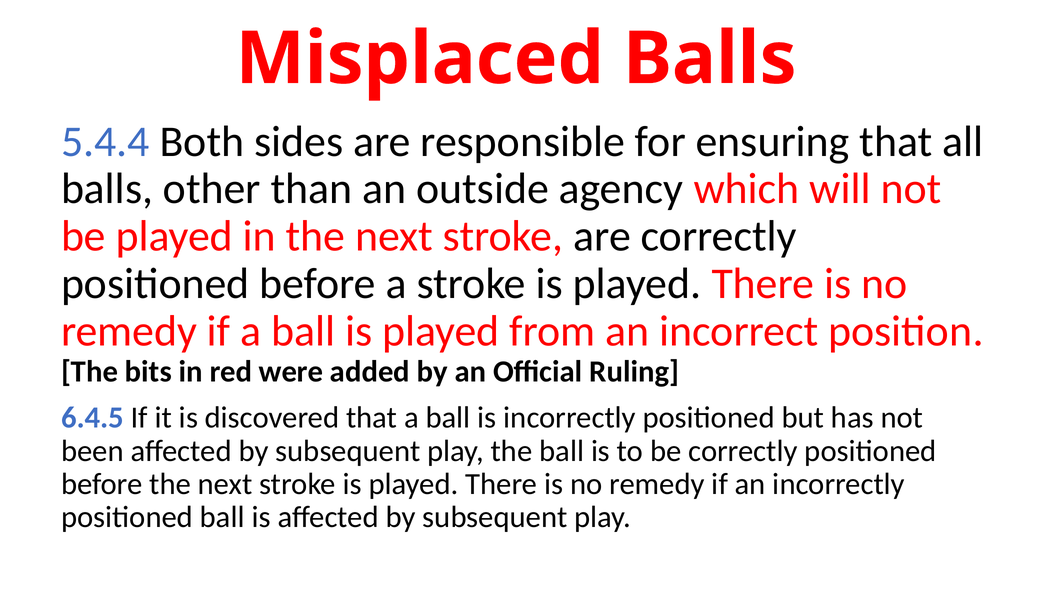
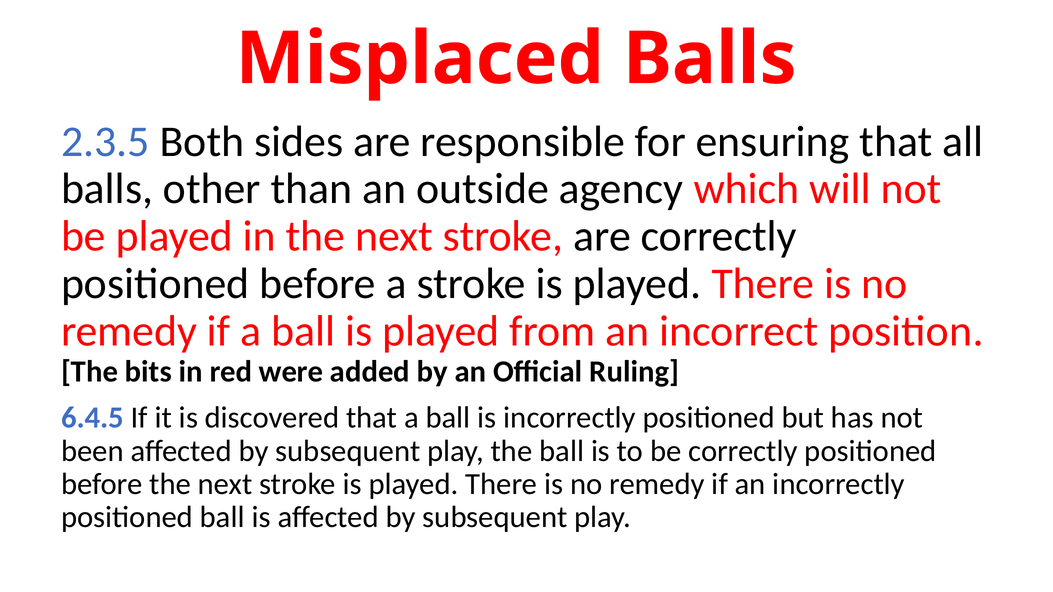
5.4.4: 5.4.4 -> 2.3.5 (105, 142)
